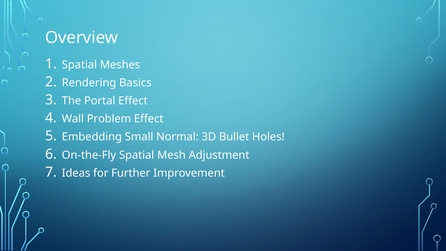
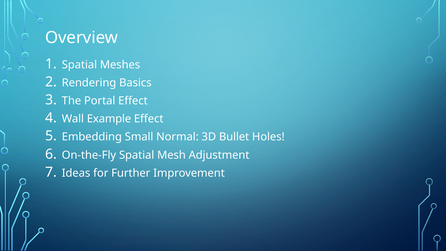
Problem: Problem -> Example (109, 119)
